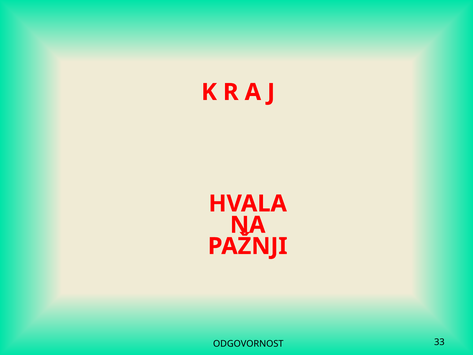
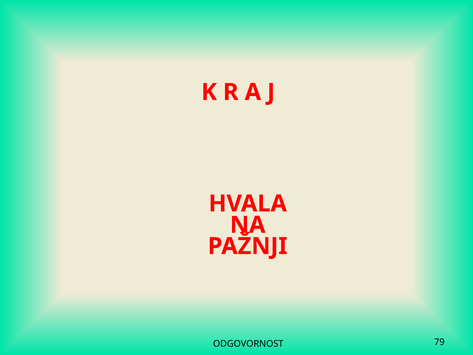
33: 33 -> 79 (439, 342)
